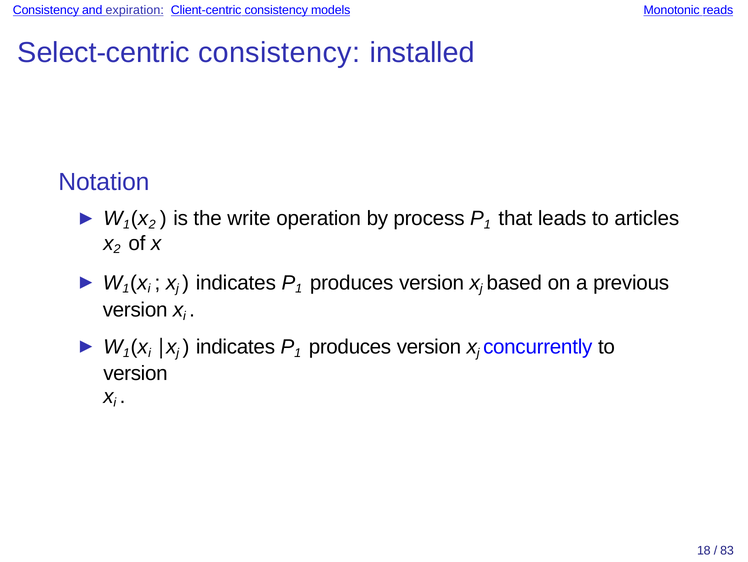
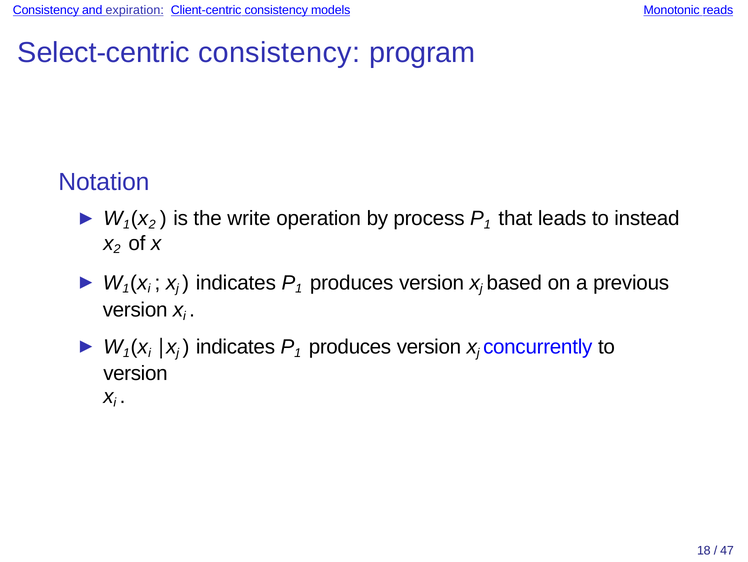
installed: installed -> program (422, 53)
articles: articles -> instead (647, 218)
83: 83 -> 47 (727, 550)
